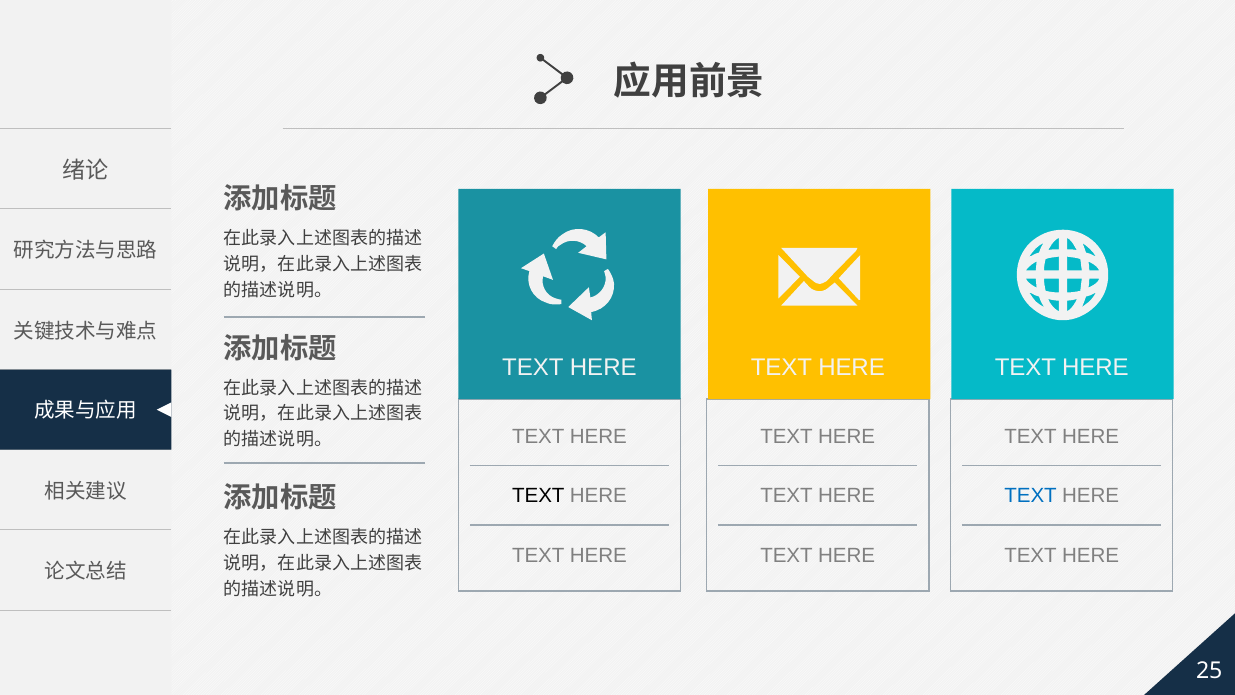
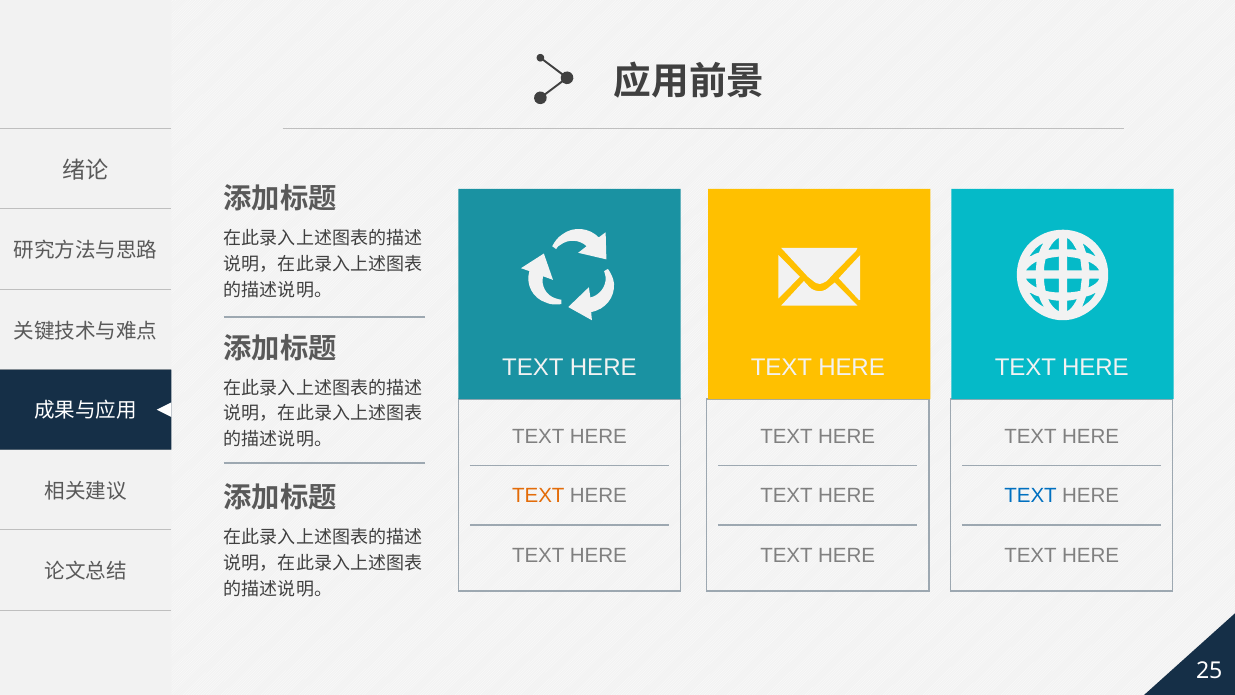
TEXT colour: black -> orange (538, 496)
